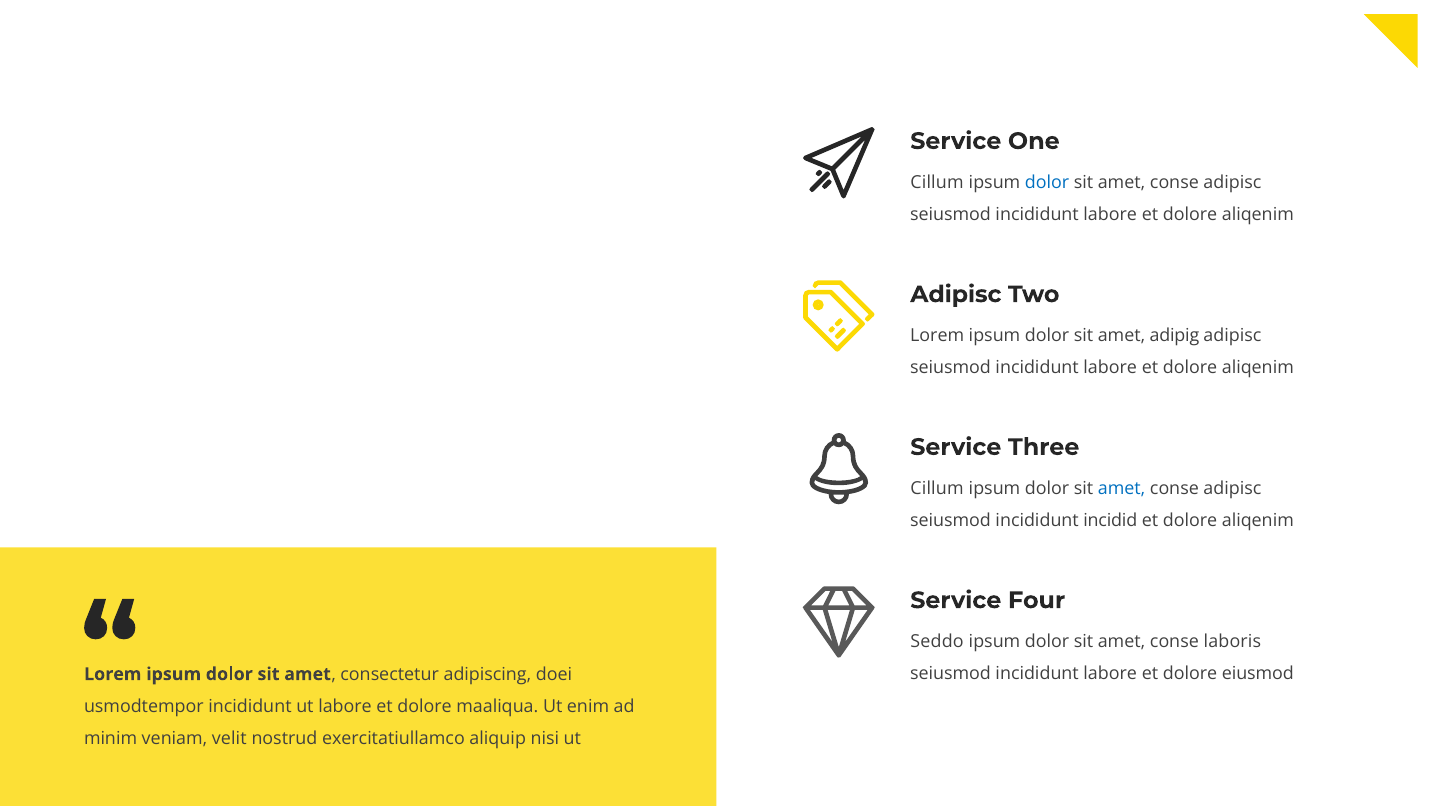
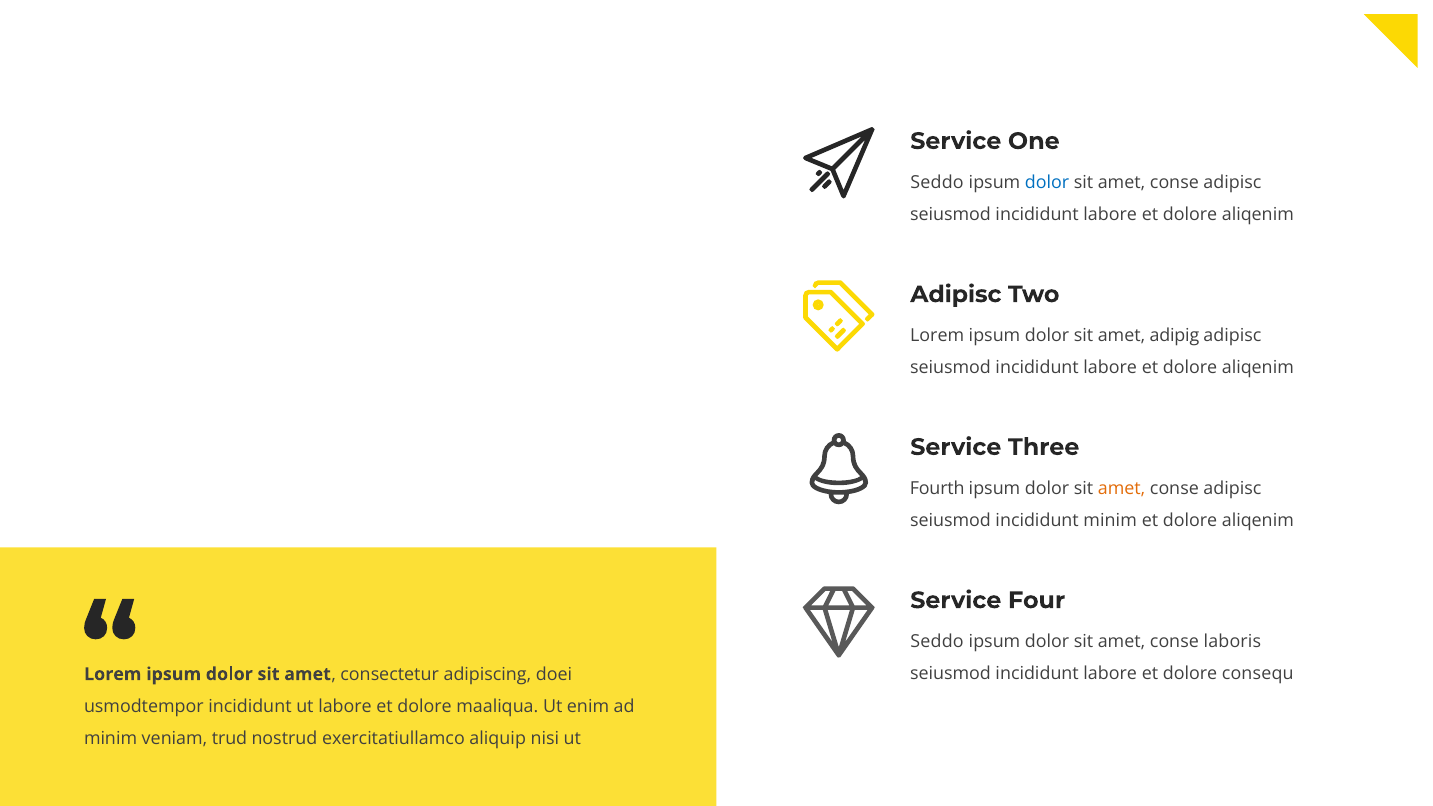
Cillum: Cillum -> Seddo (937, 182)
Cillum: Cillum -> Fourth (937, 488)
amet colour: blue -> orange (1122, 488)
incididunt incidid: incidid -> minim (1110, 521)
eiusmod: eiusmod -> consequ (1258, 674)
velit: velit -> trud (229, 739)
